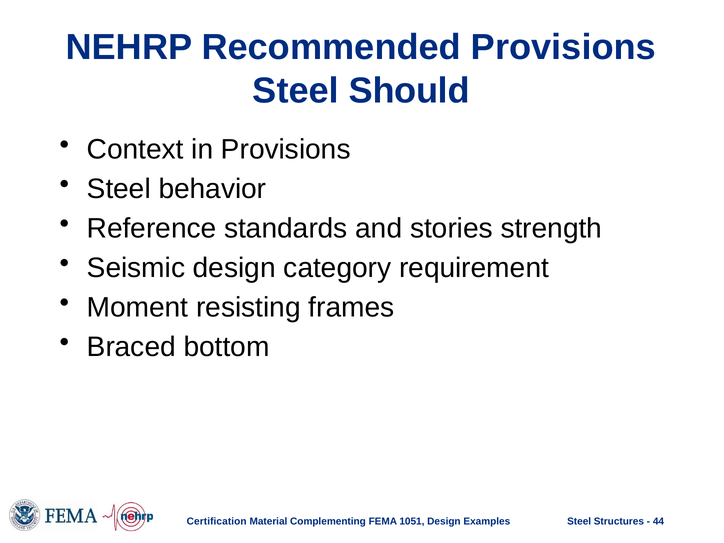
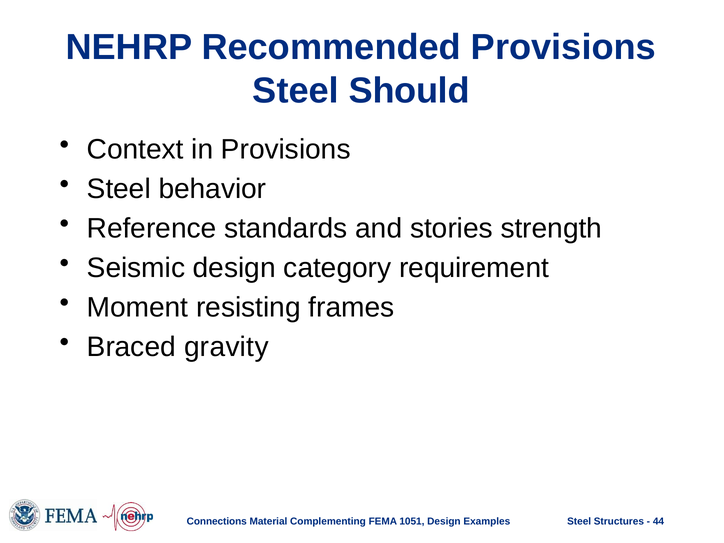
bottom: bottom -> gravity (226, 347)
Certification: Certification -> Connections (217, 522)
